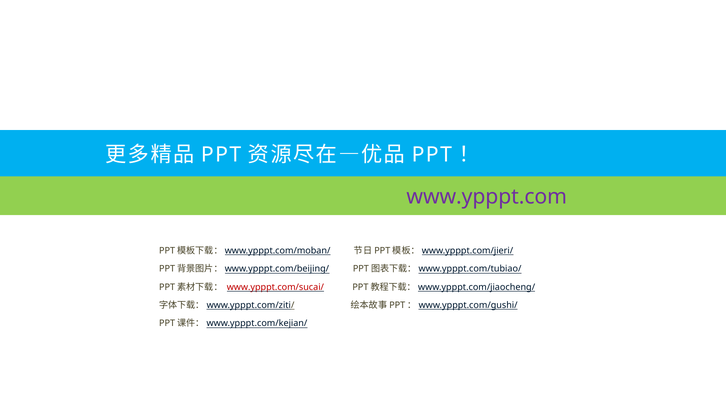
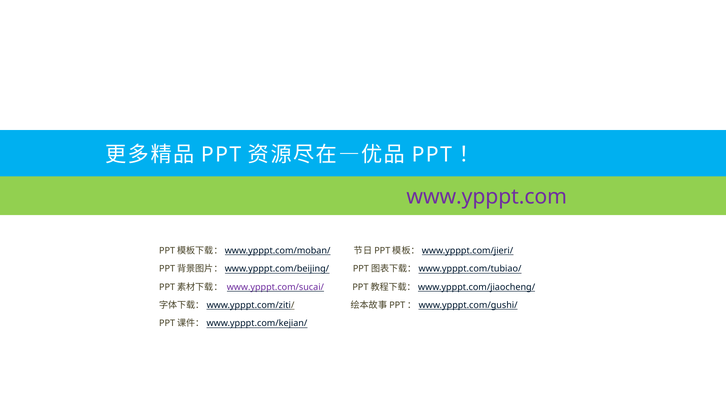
www.ypppt.com/sucai/ colour: red -> purple (275, 287)
